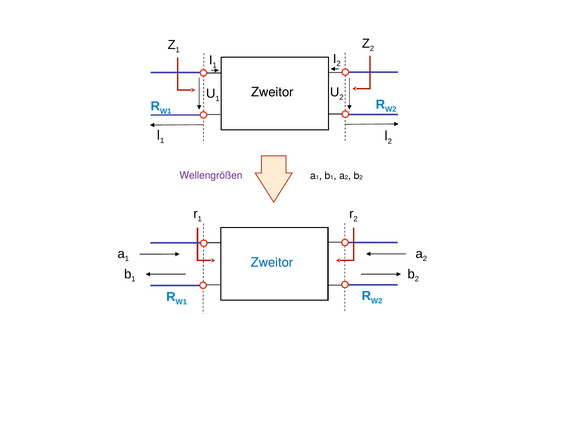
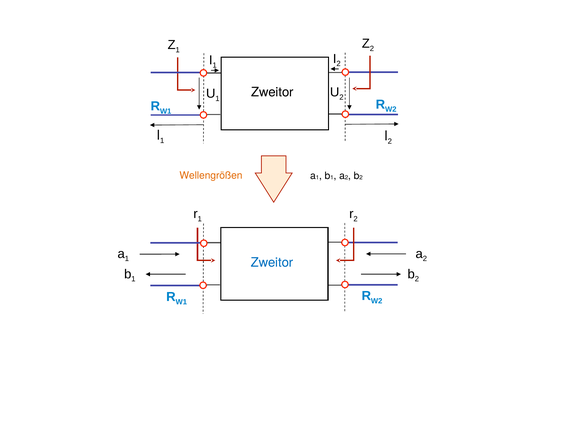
Wellengrößen colour: purple -> orange (211, 175)
